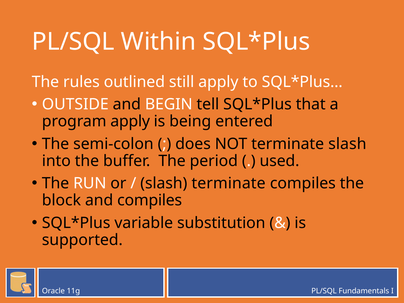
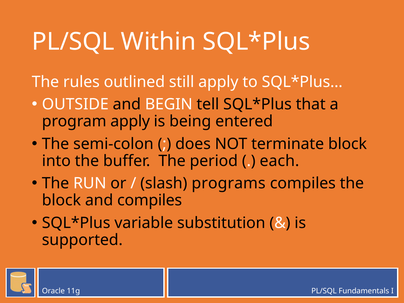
terminate slash: slash -> block (348, 144)
used: used -> each (279, 161)
slash terminate: terminate -> programs (229, 183)
